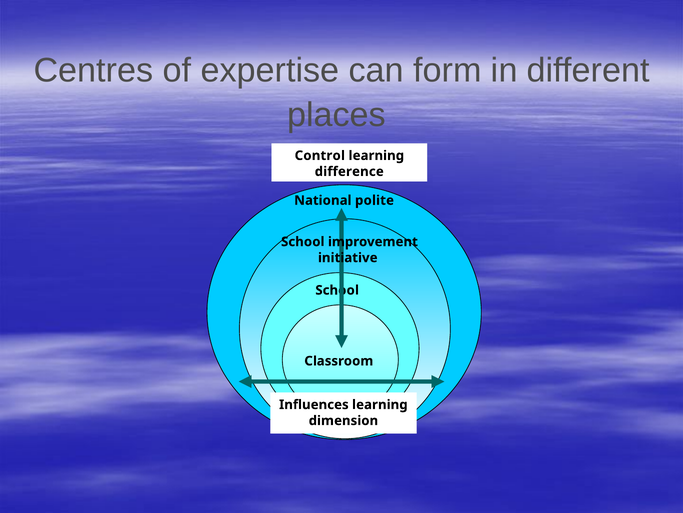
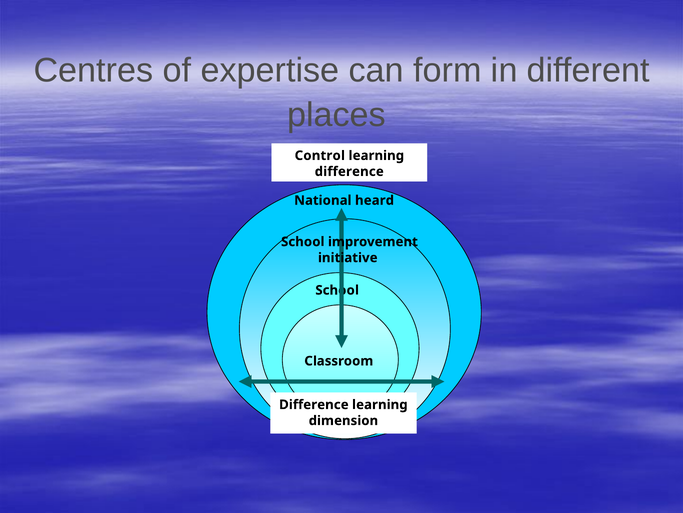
polite: polite -> heard (375, 200)
Influences: Influences -> Difference (314, 404)
